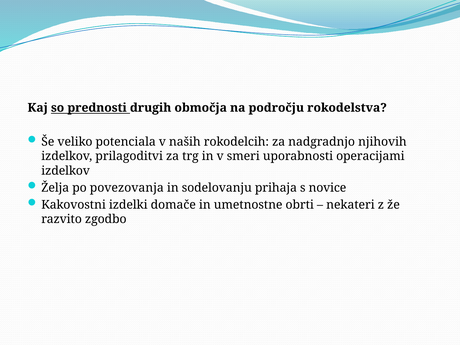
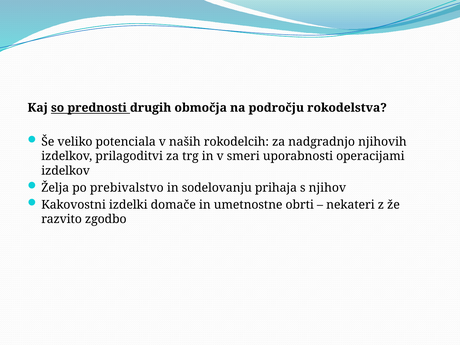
povezovanja: povezovanja -> prebivalstvo (127, 188)
novice: novice -> njihov (327, 188)
